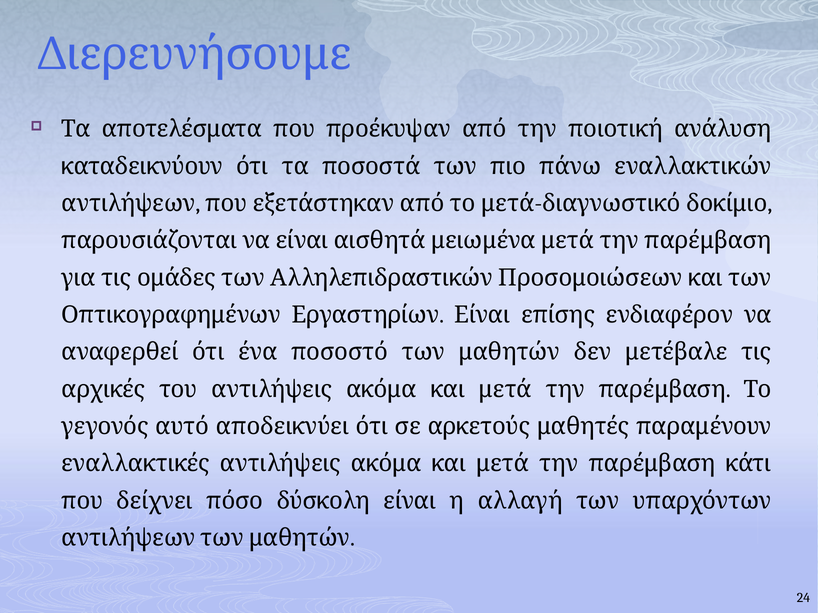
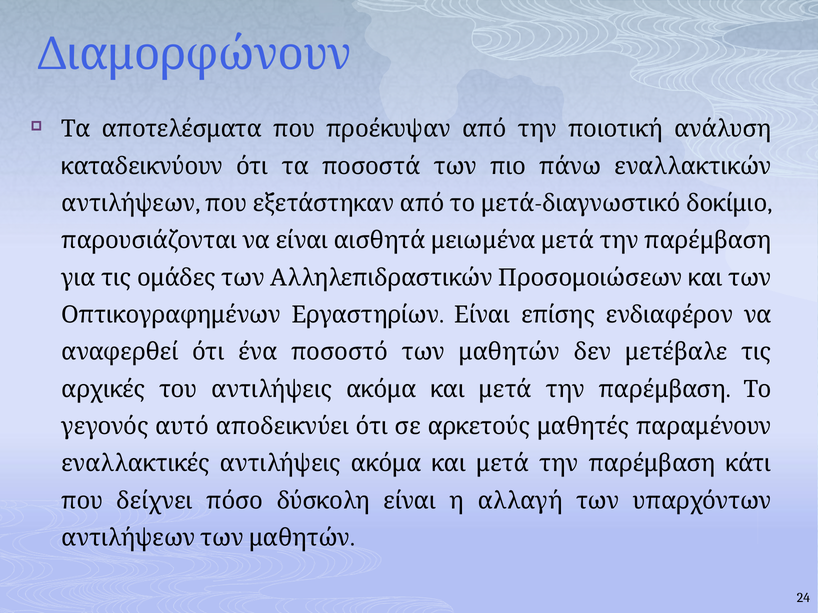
Διερευνήσουμε: Διερευνήσουμε -> Διαμορφώνουν (195, 54)
